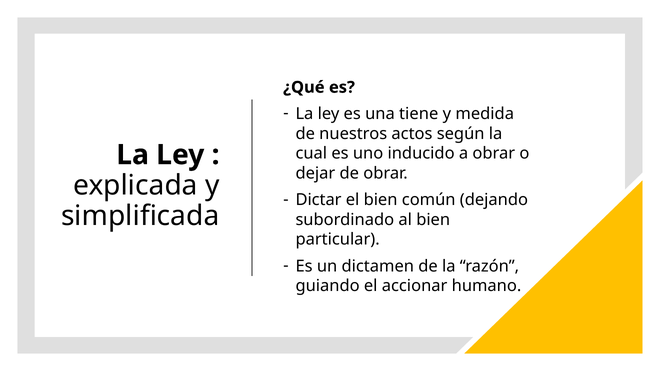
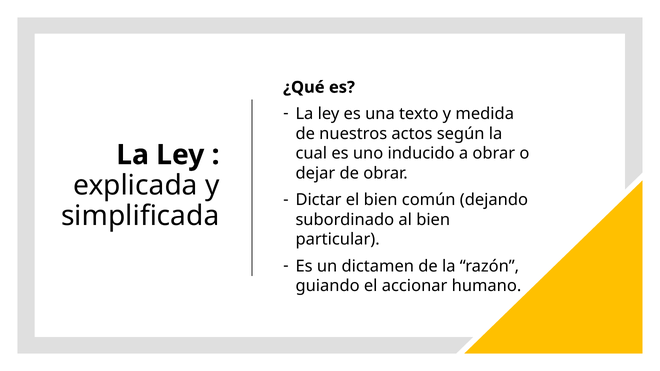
tiene: tiene -> texto (419, 114)
